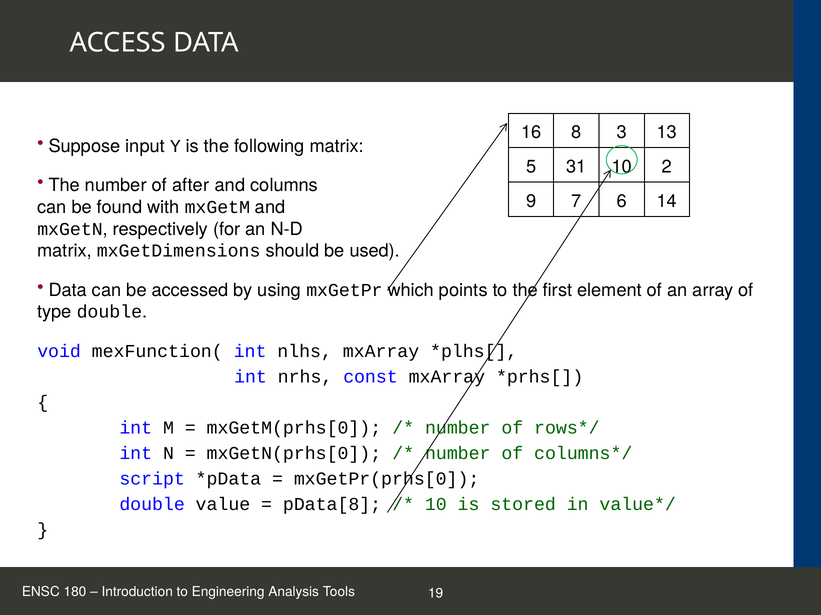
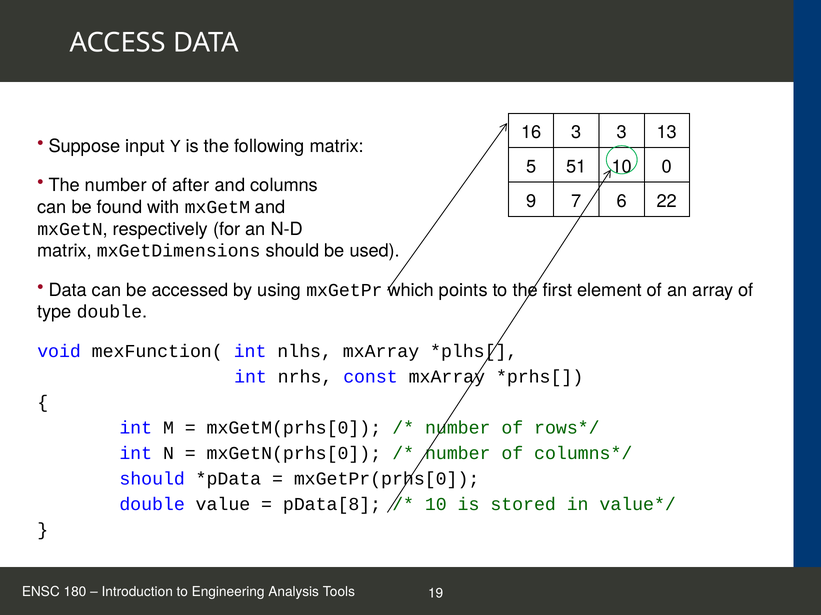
16 8: 8 -> 3 (576, 132)
31: 31 -> 51 (576, 167)
2: 2 -> 0 (667, 167)
14: 14 -> 22 (667, 201)
script: script -> should (152, 479)
